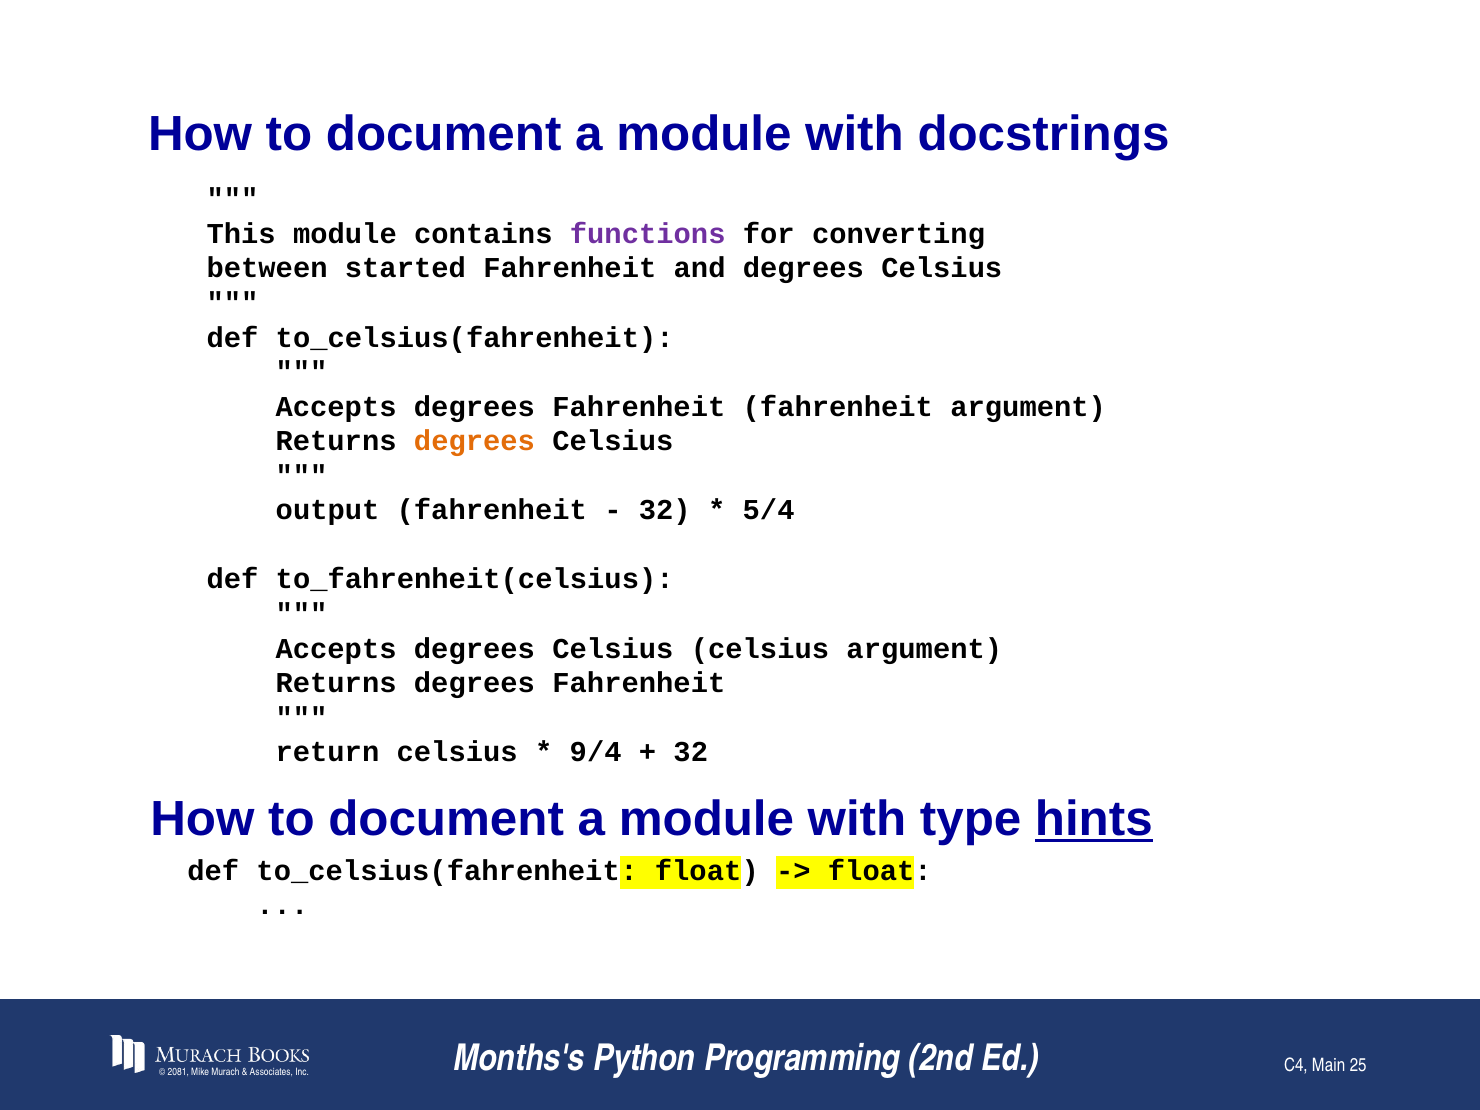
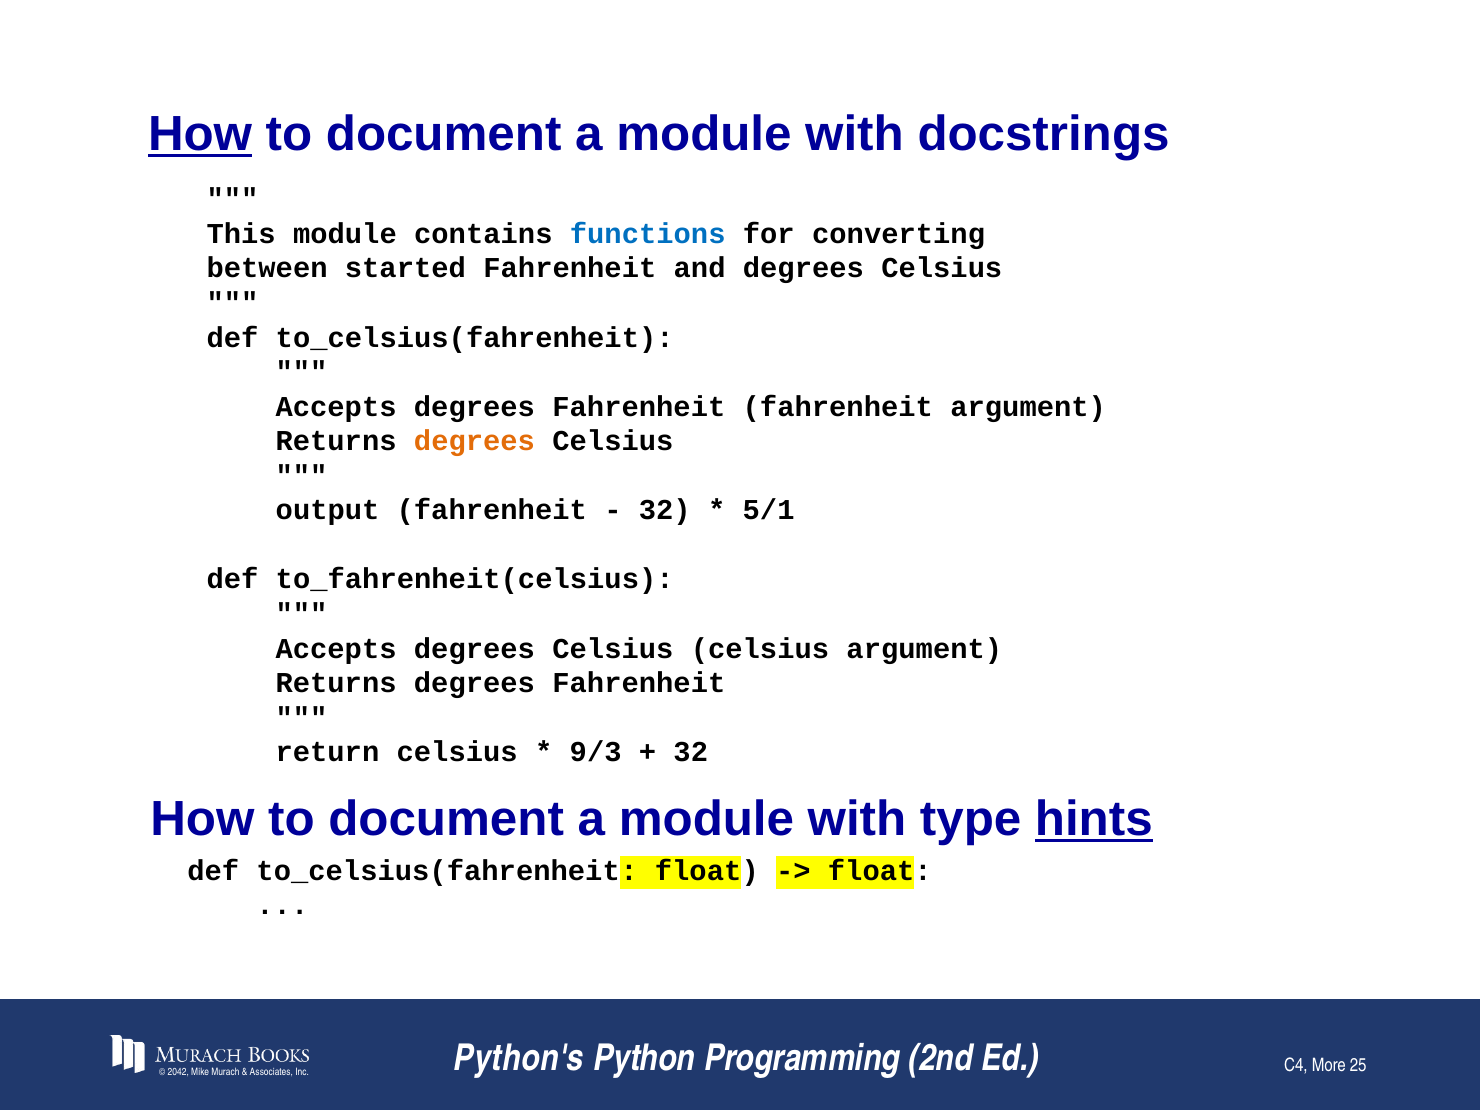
How underline: none -> present (200, 134)
functions colour: purple -> blue (648, 234)
5/4: 5/4 -> 5/1 (769, 510)
9/4: 9/4 -> 9/3 (596, 752)
Months's: Months's -> Python's (519, 1058)
2081: 2081 -> 2042 (178, 1072)
Main: Main -> More (1329, 1065)
